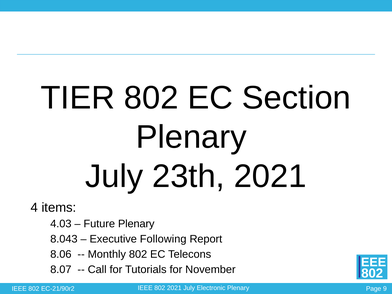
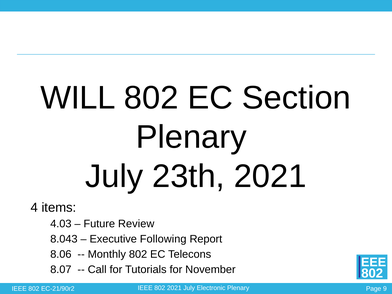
TIER: TIER -> WILL (78, 98)
Future Plenary: Plenary -> Review (136, 224)
